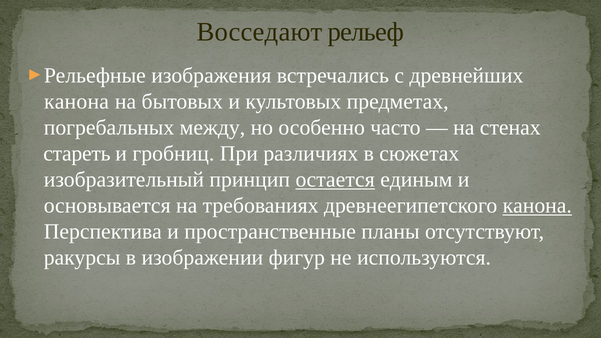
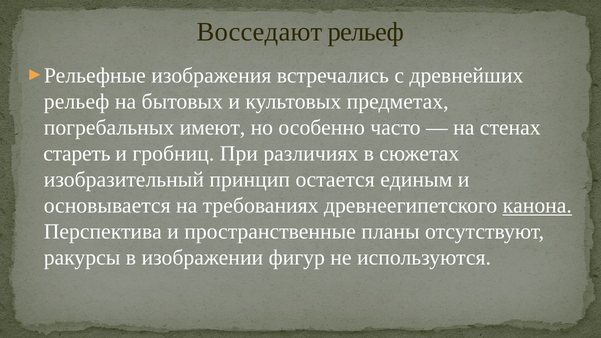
канона: канона -> рельеф (77, 102)
между: между -> имеют (212, 128)
остается underline: present -> none (335, 180)
